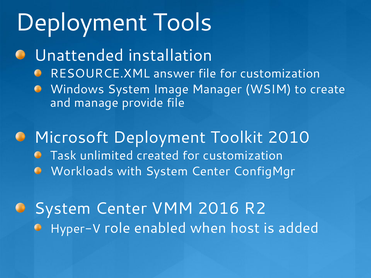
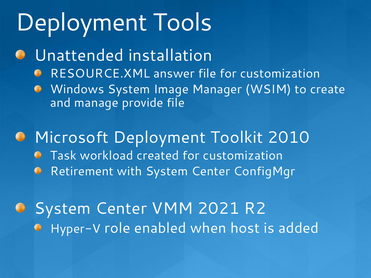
unlimited: unlimited -> workload (107, 156)
Workloads: Workloads -> Retirement (82, 171)
2016: 2016 -> 2021 (219, 209)
